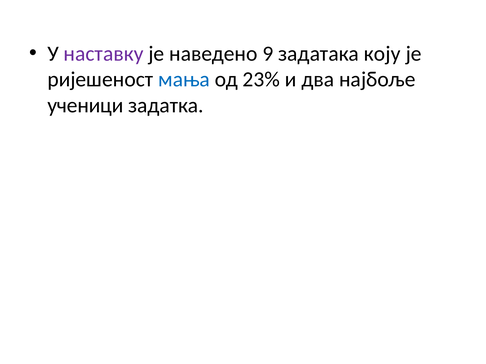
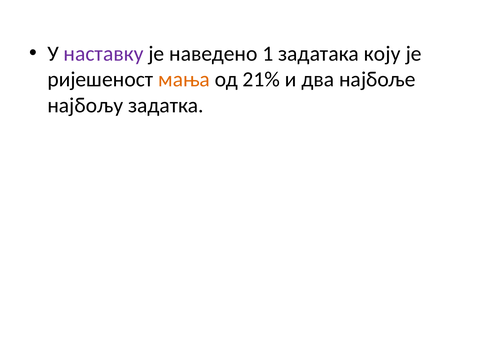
9: 9 -> 1 (268, 54)
мања colour: blue -> orange (184, 80)
23%: 23% -> 21% (261, 80)
ученици: ученици -> најбољу (85, 106)
